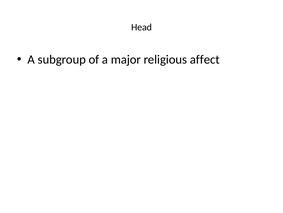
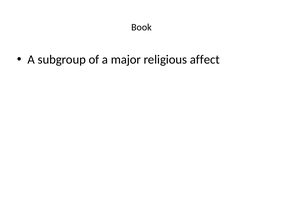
Head: Head -> Book (141, 27)
